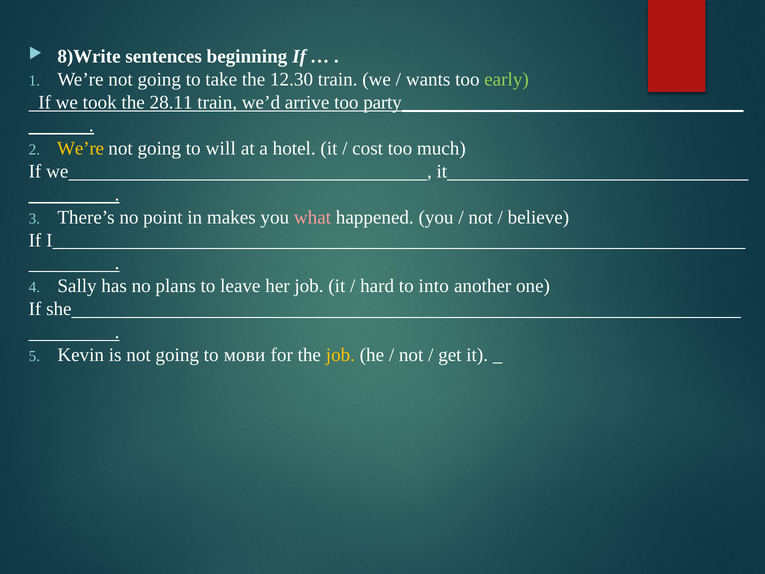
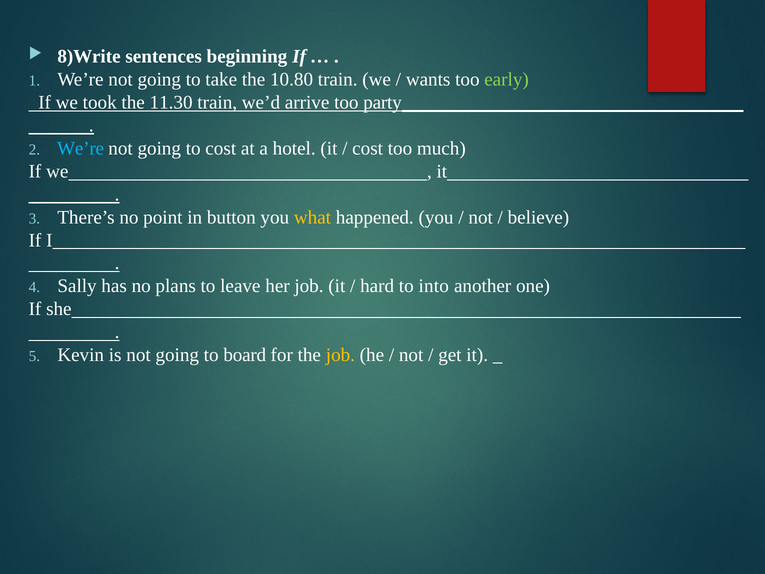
12.30: 12.30 -> 10.80 (292, 79)
28.11: 28.11 -> 11.30 (171, 102)
We’re colour: yellow -> light blue (81, 148)
to will: will -> cost (221, 148)
makes: makes -> button (231, 217)
what colour: pink -> yellow (312, 217)
мови: мови -> board (245, 355)
